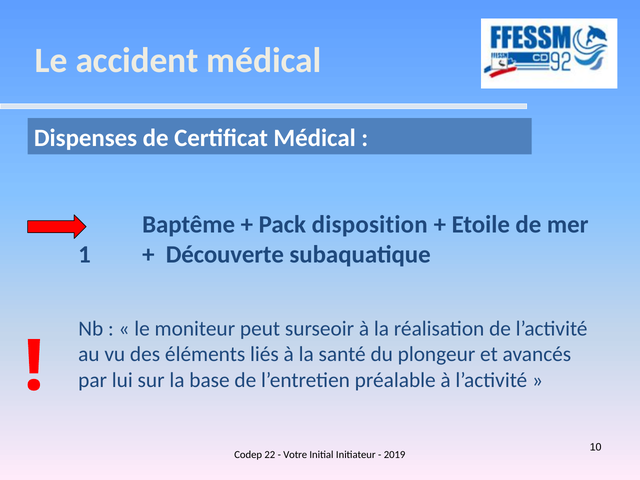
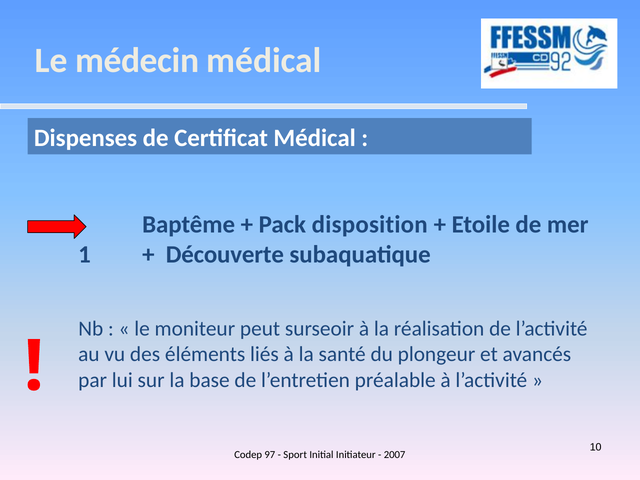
accident: accident -> médecin (137, 60)
22: 22 -> 97 (270, 455)
Votre: Votre -> Sport (295, 455)
2019: 2019 -> 2007 (395, 455)
